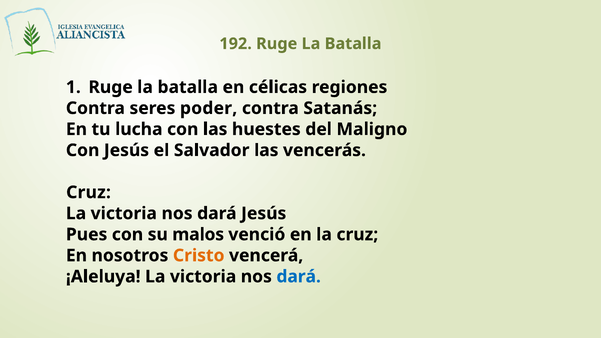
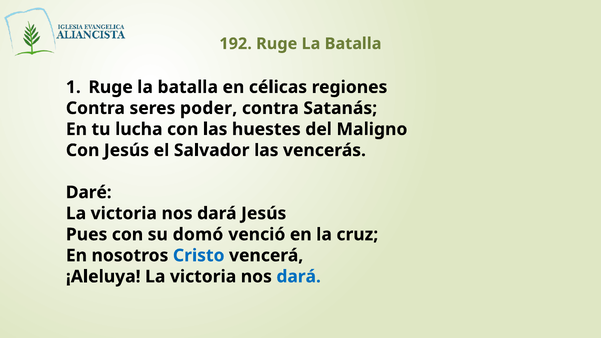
Cruz: Cruz -> Daré (89, 192)
malos: malos -> domó (198, 235)
Cristo colour: orange -> blue (199, 256)
